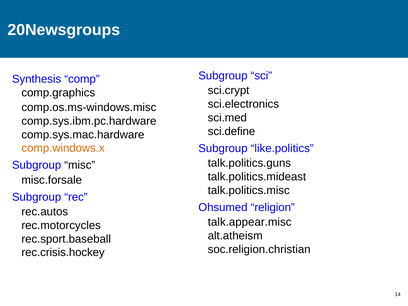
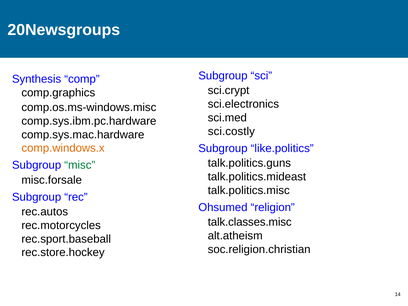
sci.define: sci.define -> sci.costly (231, 131)
misc colour: black -> green (80, 165)
talk.appear.misc: talk.appear.misc -> talk.classes.misc (250, 222)
rec.crisis.hockey: rec.crisis.hockey -> rec.store.hockey (63, 253)
